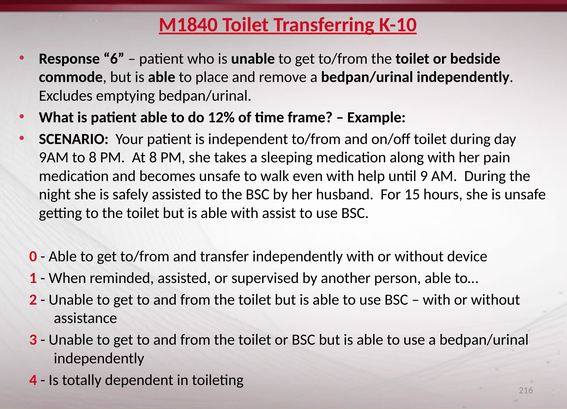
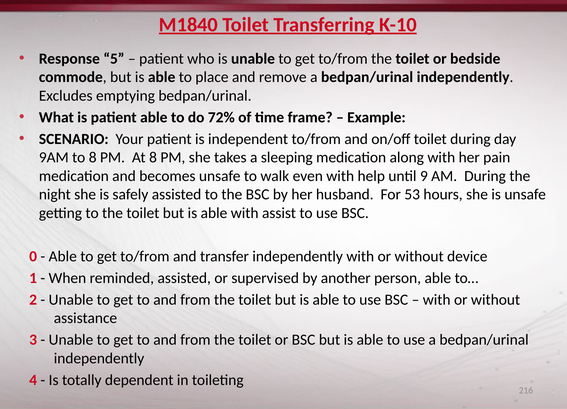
6: 6 -> 5 (114, 59)
12%: 12% -> 72% (221, 117)
15: 15 -> 53 (412, 194)
